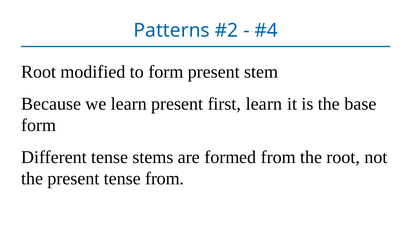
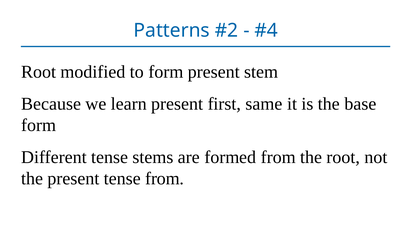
first learn: learn -> same (264, 104)
